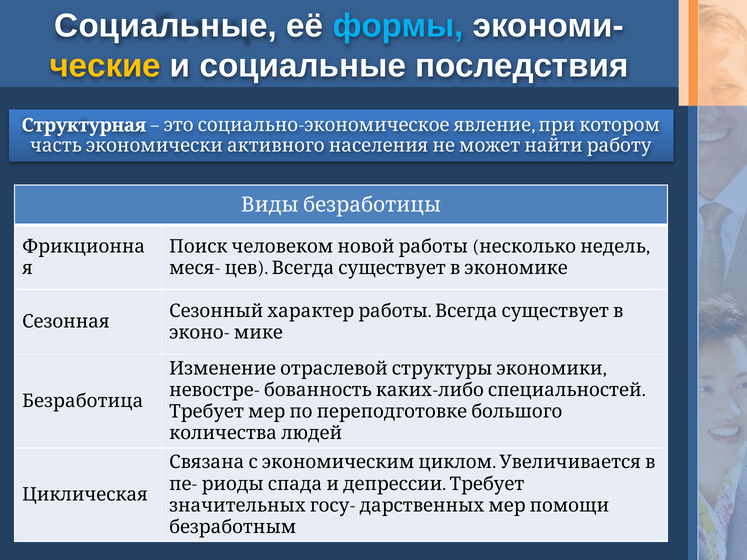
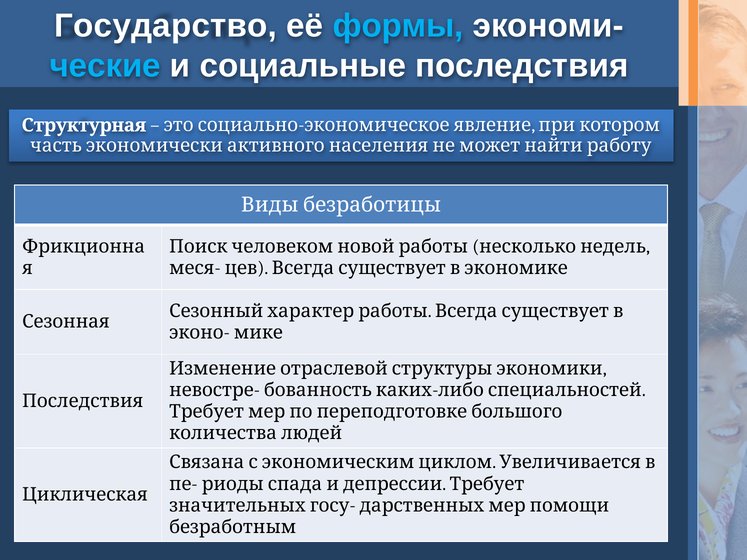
Социальные: Социальные -> Государство (166, 26)
ческие colour: yellow -> light blue (105, 66)
Безработица: Безработица -> Последствия (83, 401)
